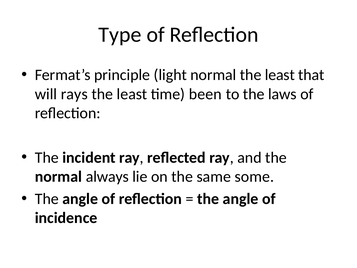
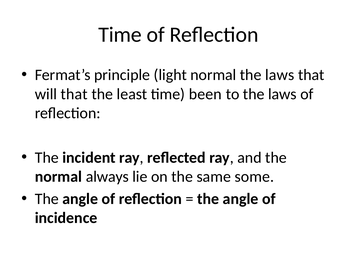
Type: Type -> Time (120, 35)
least: least -> laws (280, 75)
will rays: rays -> that (74, 94)
